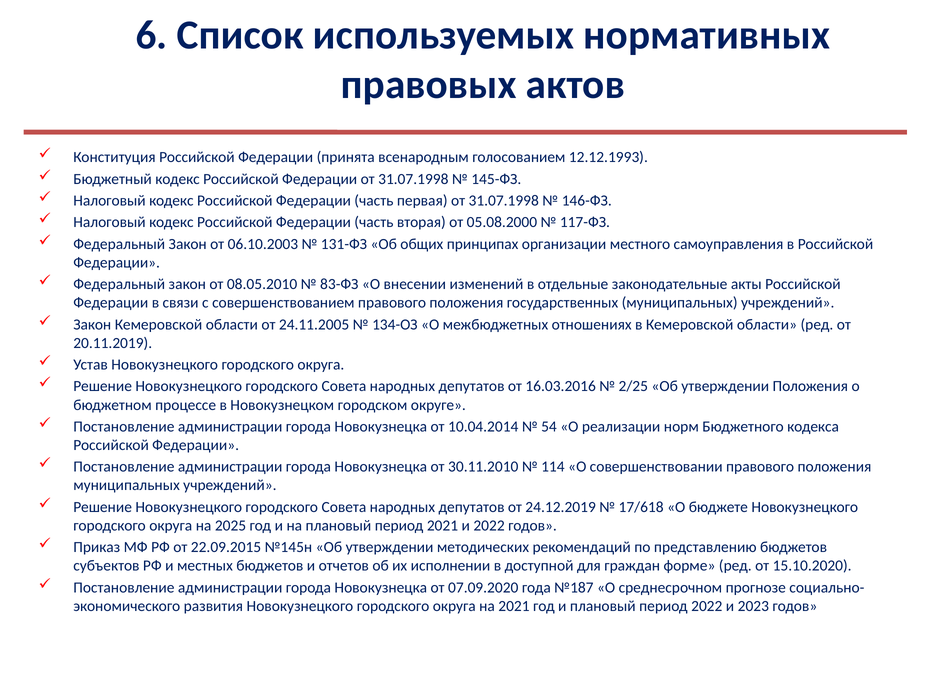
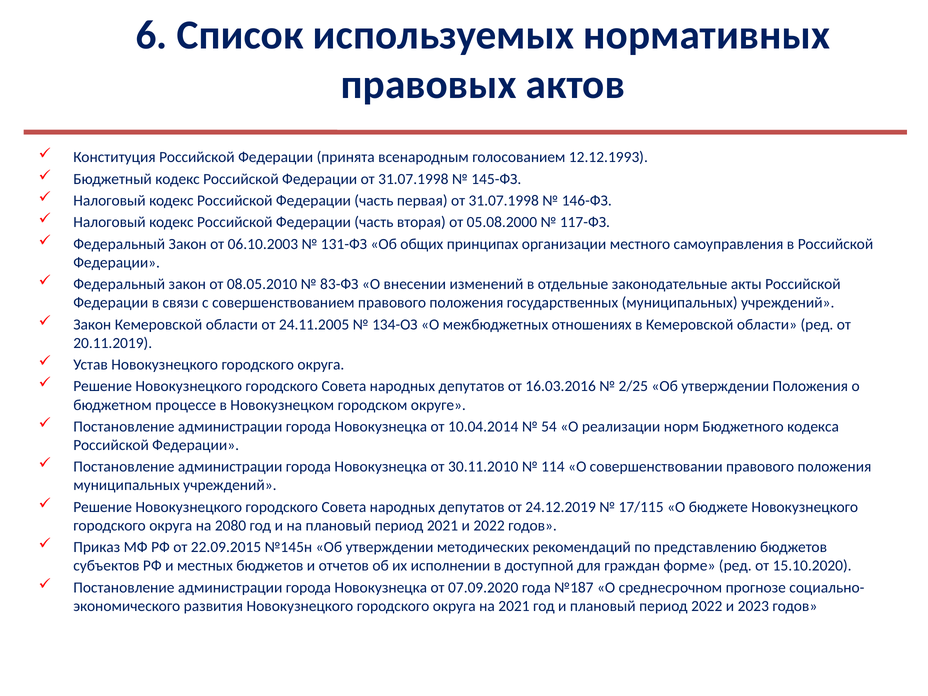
17/618: 17/618 -> 17/115 (641, 507)
2025: 2025 -> 2080 (231, 526)
